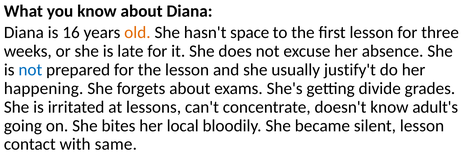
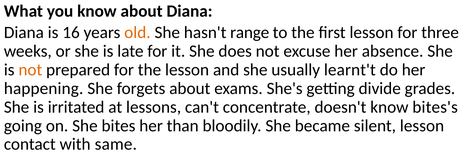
space: space -> range (250, 33)
not colour: blue -> orange (30, 70)
justify't: justify't -> learnt't (350, 70)
adult's: adult's -> bites's (435, 107)
local: local -> than (183, 125)
